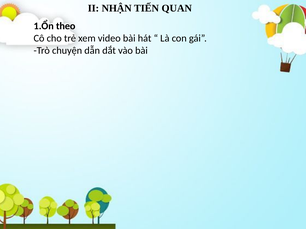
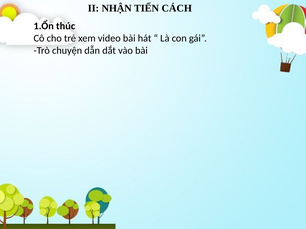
QUAN: QUAN -> CÁCH (177, 8)
theo: theo -> thúc (66, 26)
